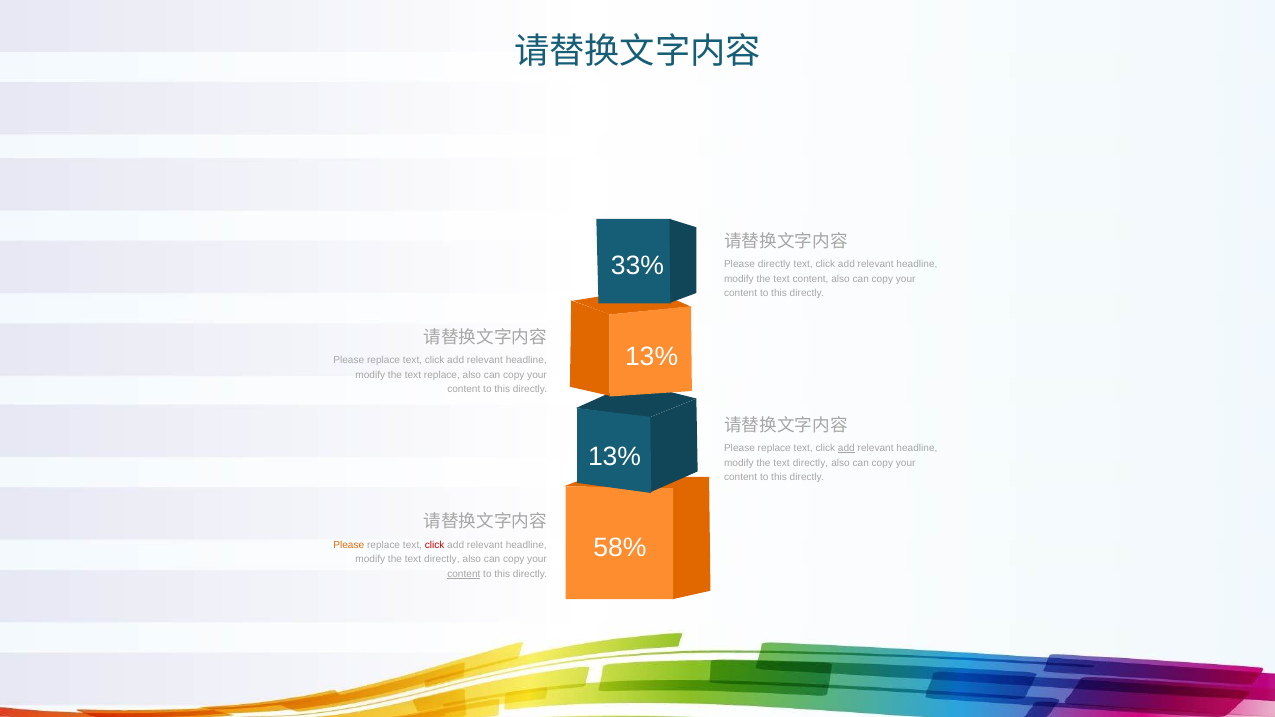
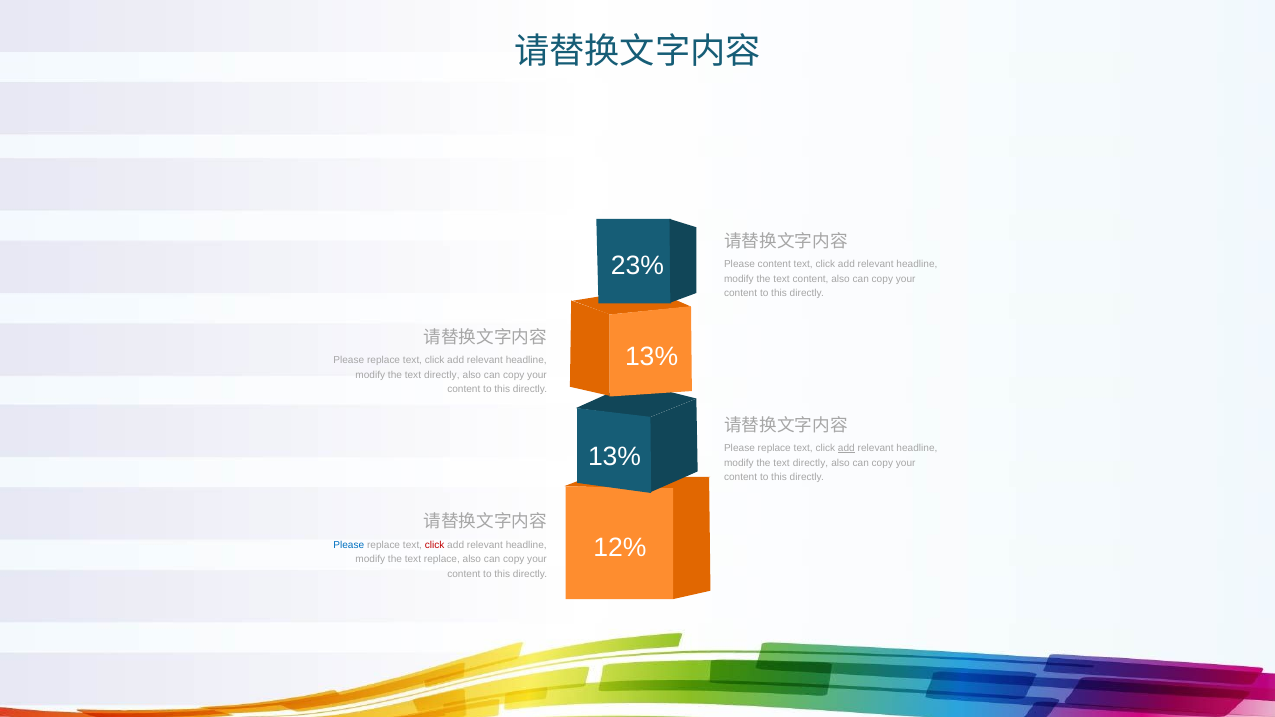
33%: 33% -> 23% (637, 266)
Please directly: directly -> content (774, 264)
replace: replace -> directly (442, 375)
58%: 58% -> 12% (620, 548)
Please colour: orange -> blue (349, 545)
directly: directly -> replace (442, 559)
content underline: present -> none (464, 574)
